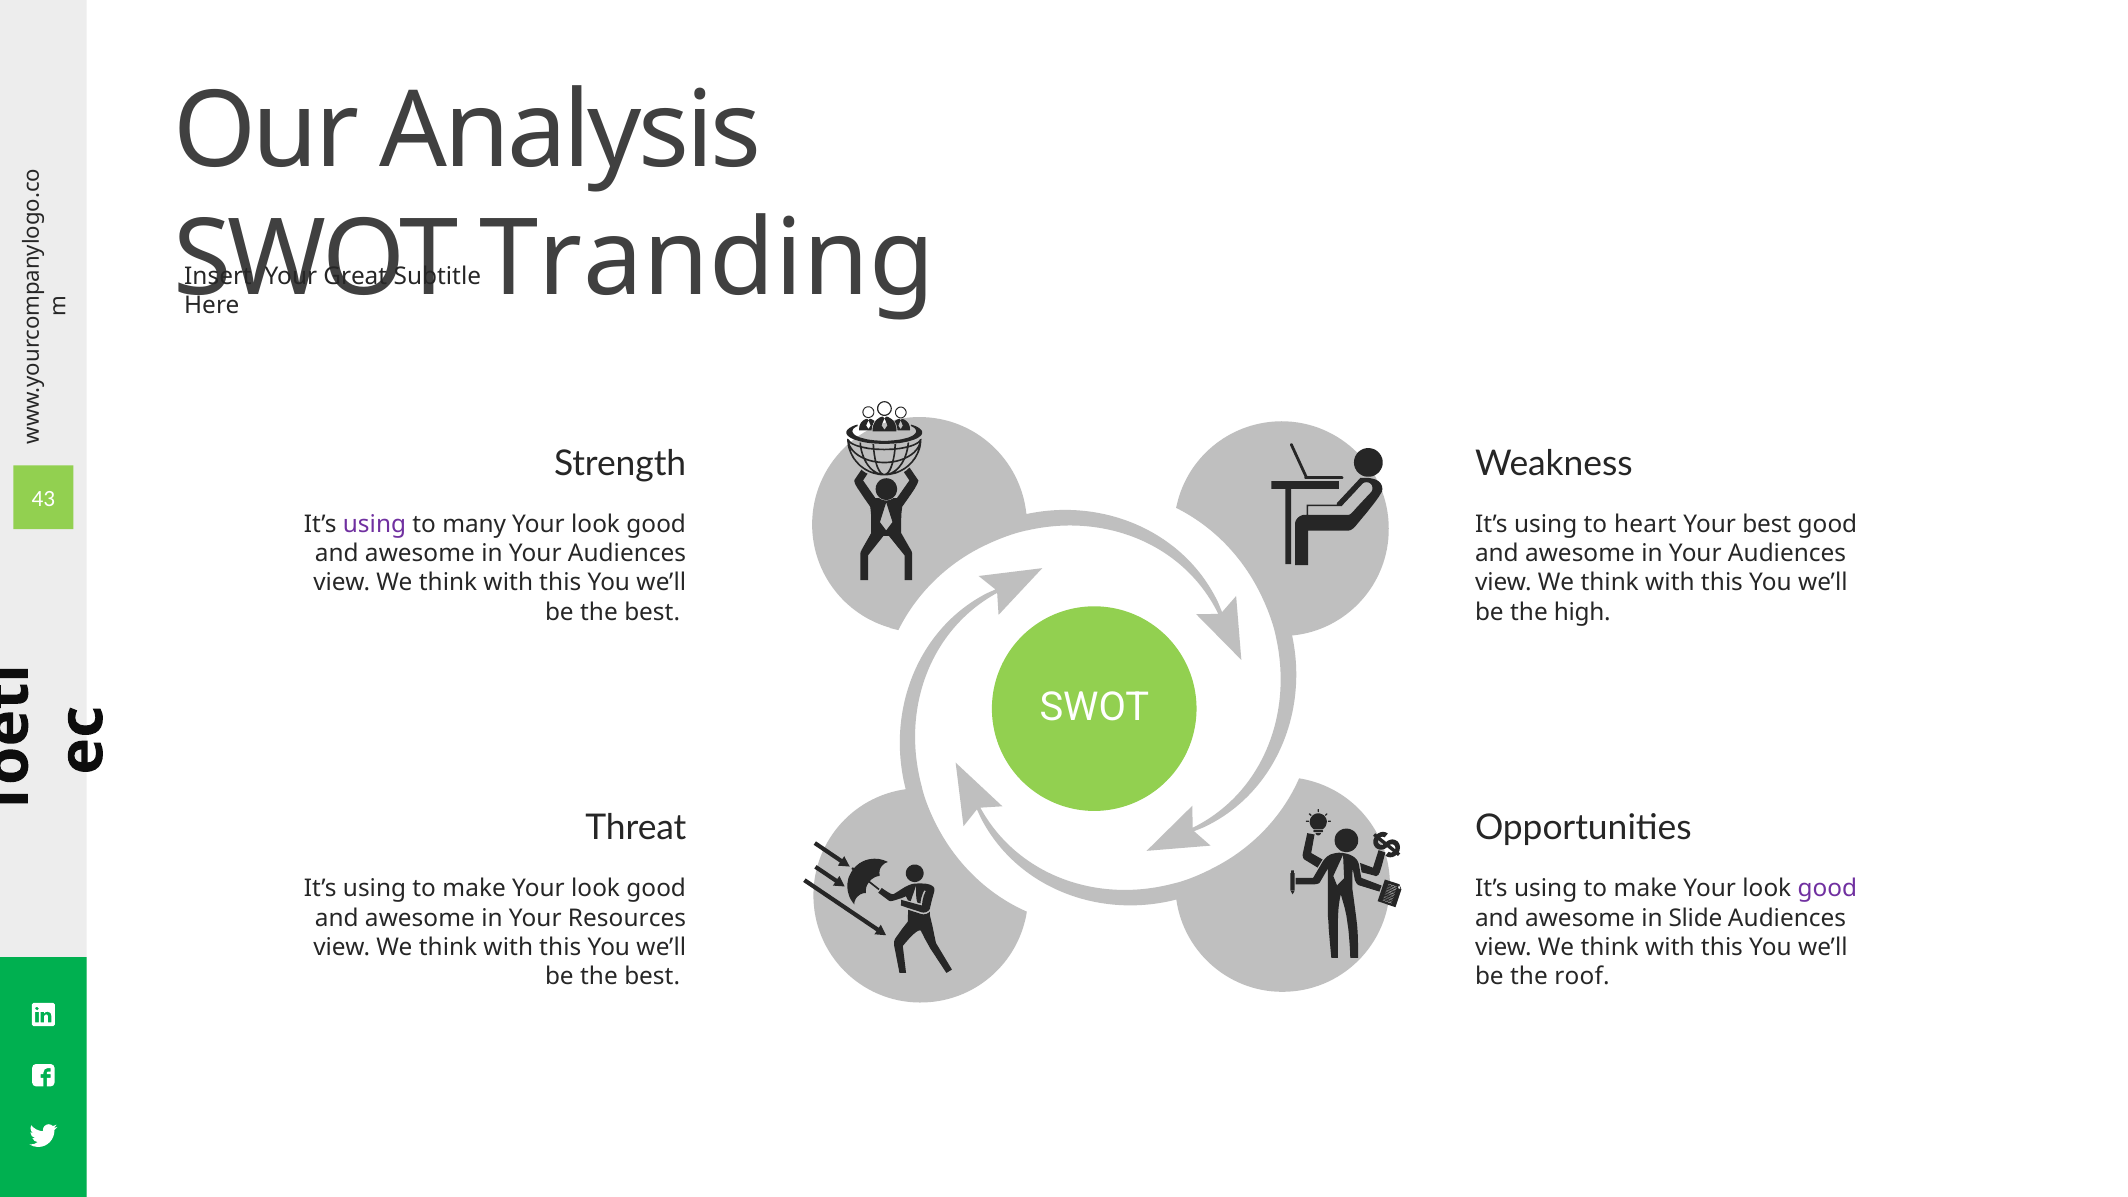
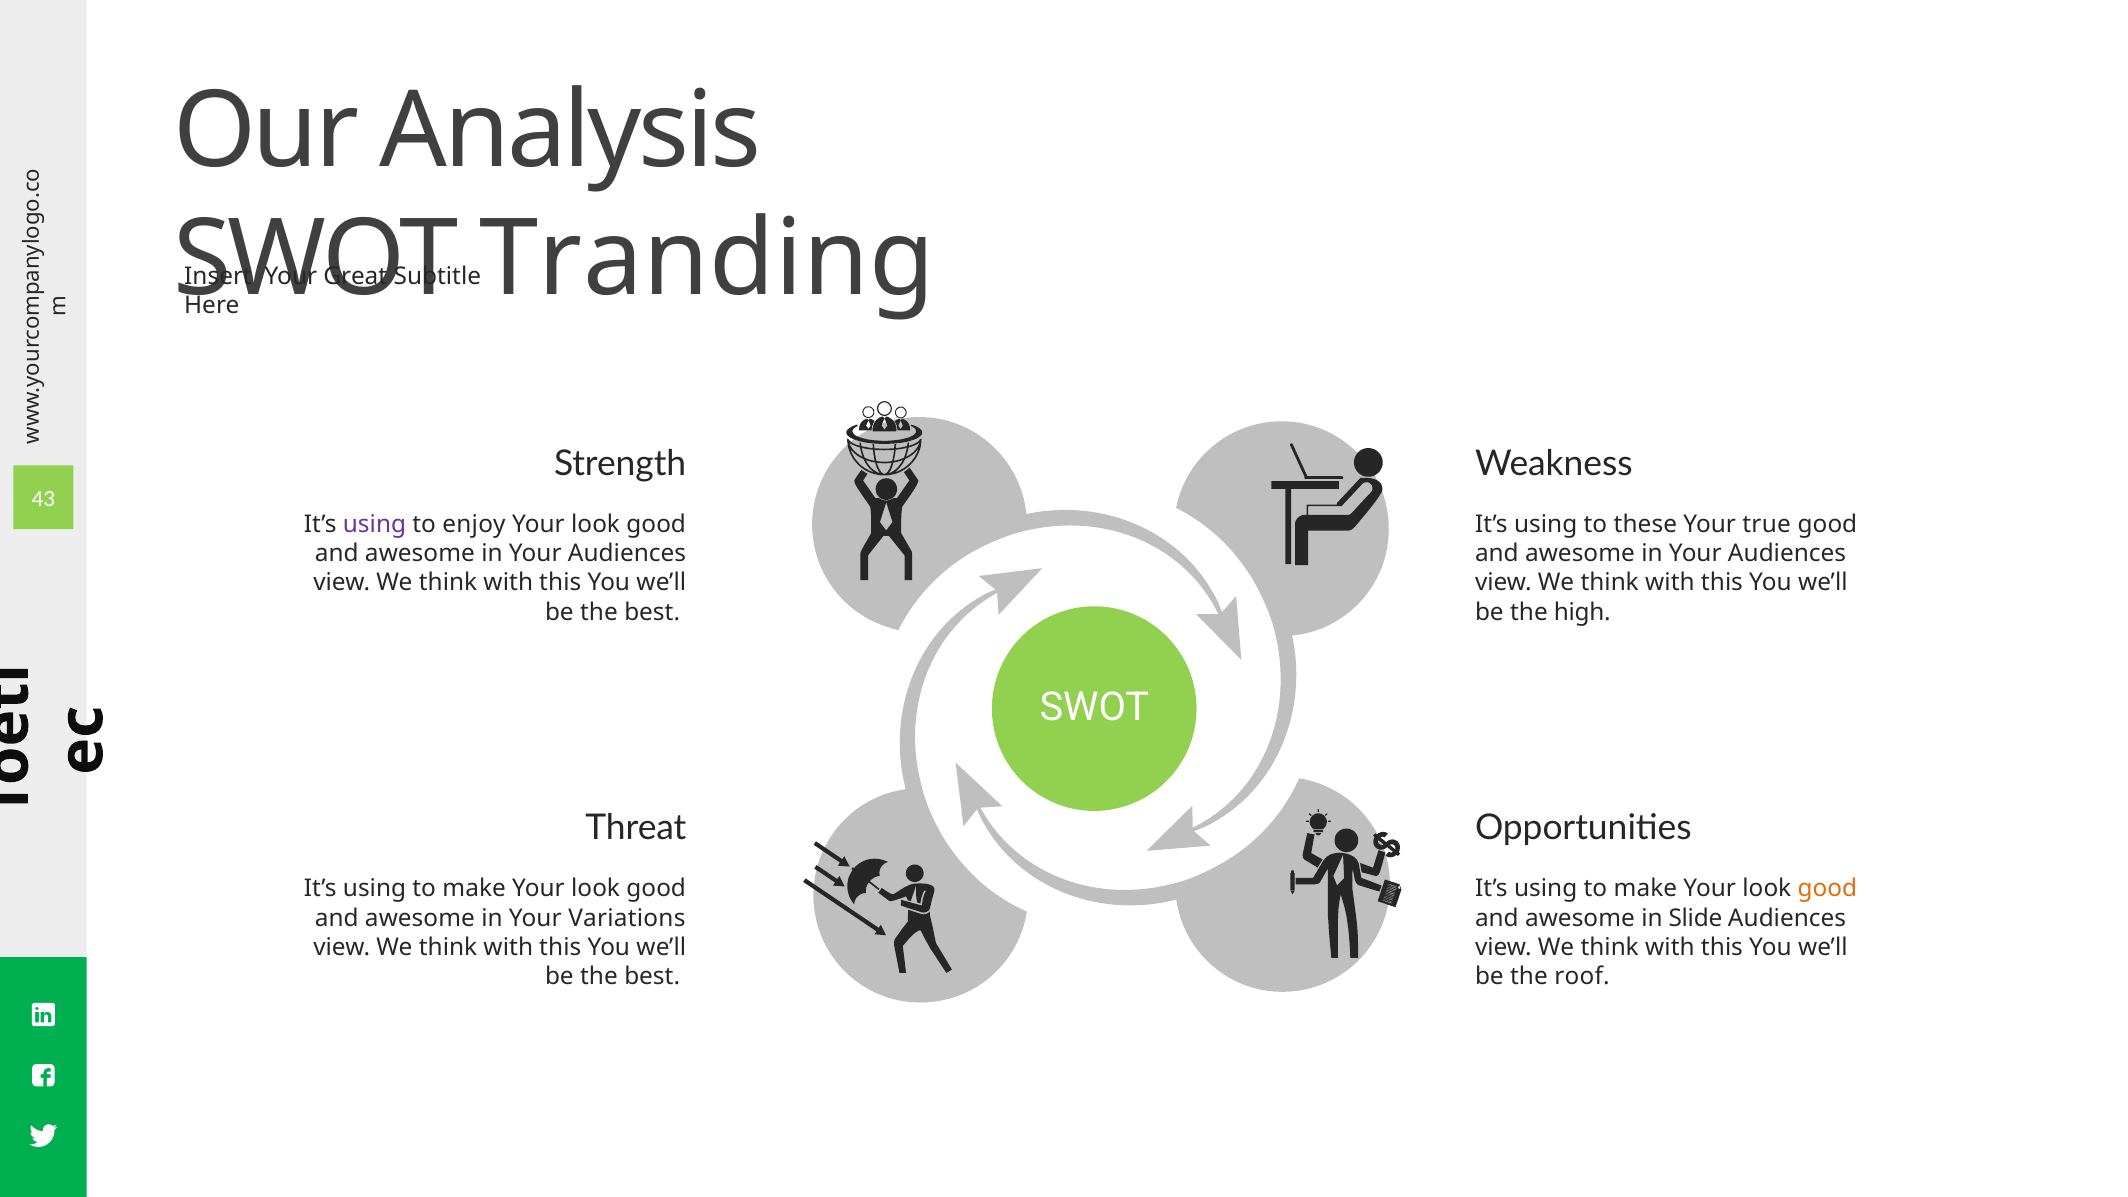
many: many -> enjoy (474, 524)
heart: heart -> these (1645, 524)
Your best: best -> true (1767, 524)
good colour: purple -> orange (1827, 889)
Resources: Resources -> Variations (627, 918)
